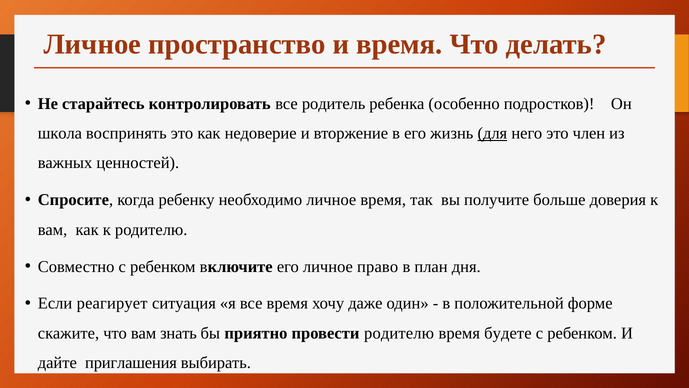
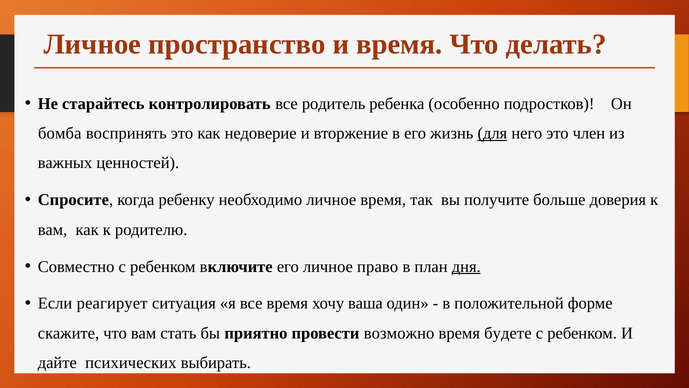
школа: школа -> бомба (60, 133)
дня underline: none -> present (466, 266)
даже: даже -> ваша (365, 303)
знать: знать -> стать (178, 333)
провести родителю: родителю -> возможно (399, 333)
приглашения: приглашения -> психических (131, 363)
